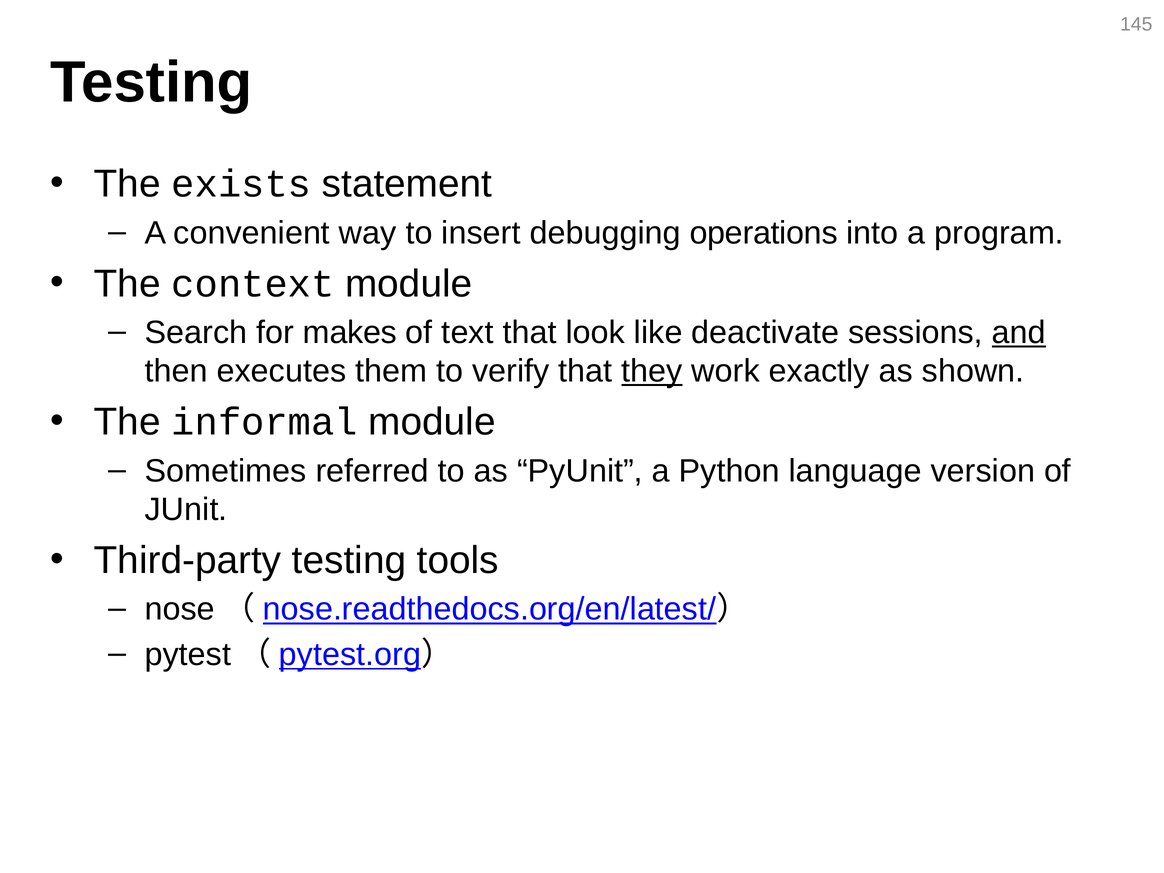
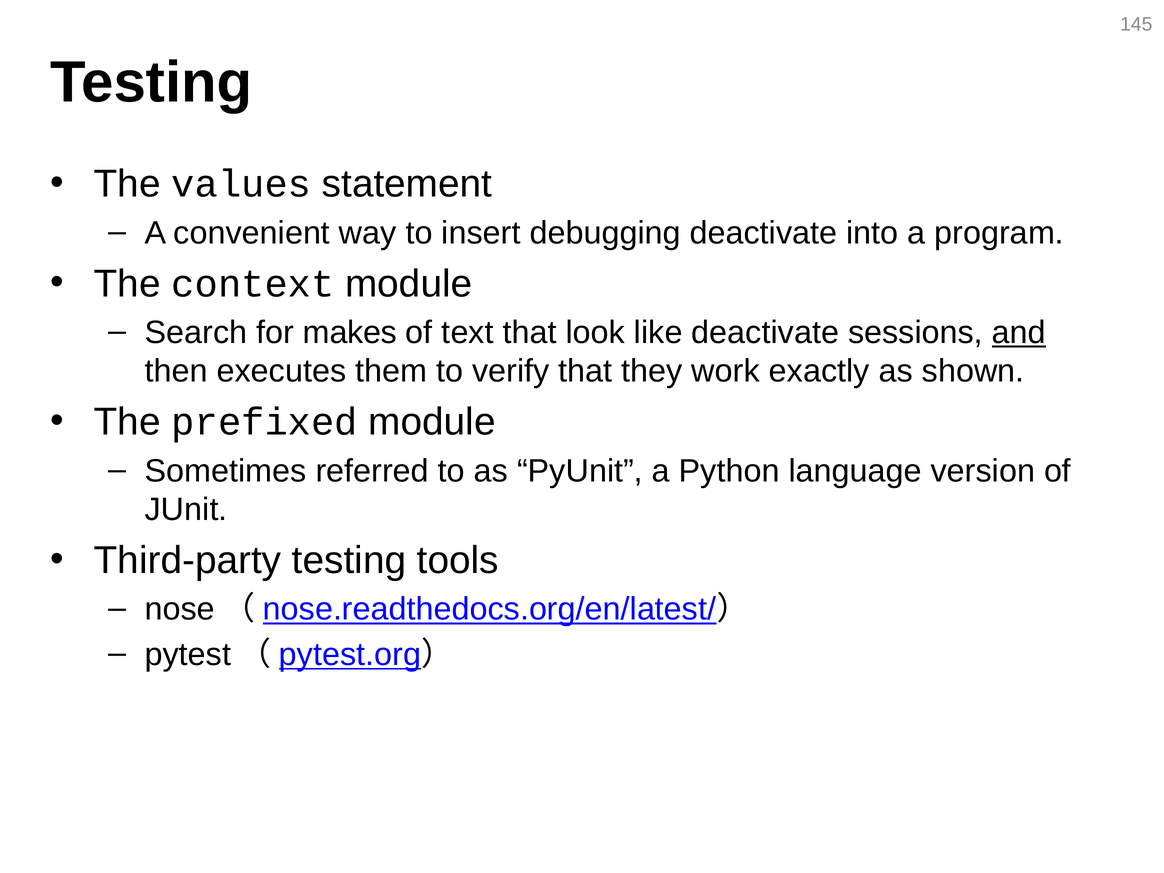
exists: exists -> values (241, 184)
debugging operations: operations -> deactivate (764, 233)
they underline: present -> none (652, 371)
informal: informal -> prefixed (265, 422)
